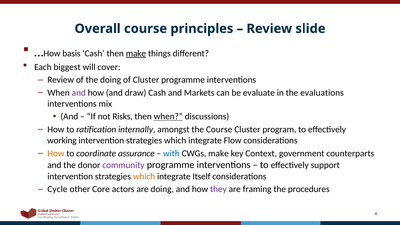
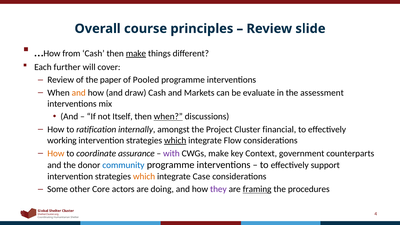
basis: basis -> from (71, 53)
biggest: biggest -> further (67, 67)
the doing: doing -> paper (111, 80)
of Cluster: Cluster -> Pooled (146, 80)
and colour: purple -> orange (79, 93)
evaluations: evaluations -> assessment (322, 93)
Risks: Risks -> Itself (123, 117)
the Course: Course -> Project (219, 129)
program: program -> financial (279, 129)
which underline: none -> present (175, 140)
with colour: blue -> purple (171, 153)
community colour: purple -> blue (123, 165)
Itself: Itself -> Case (201, 176)
Cycle: Cycle -> Some (58, 189)
framing underline: none -> present (257, 189)
